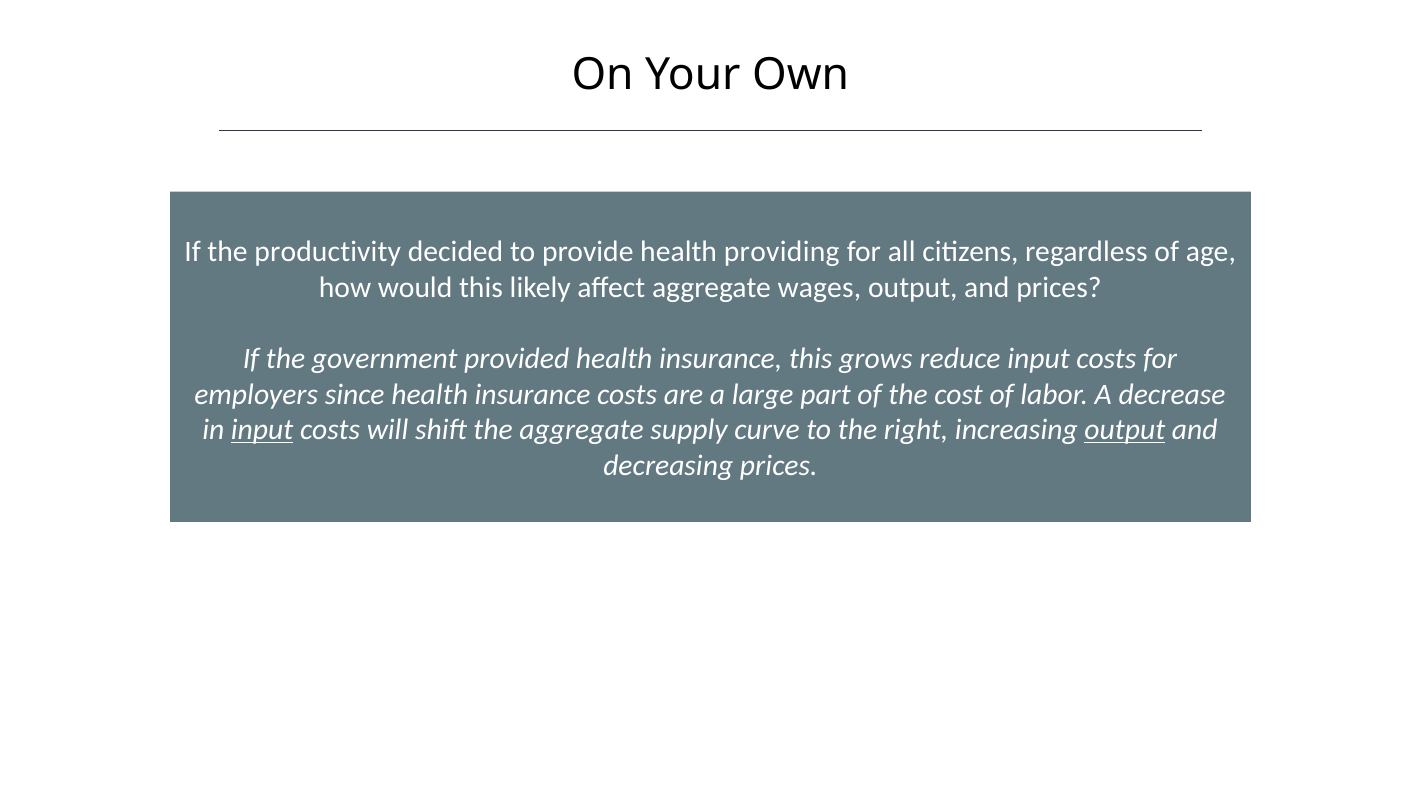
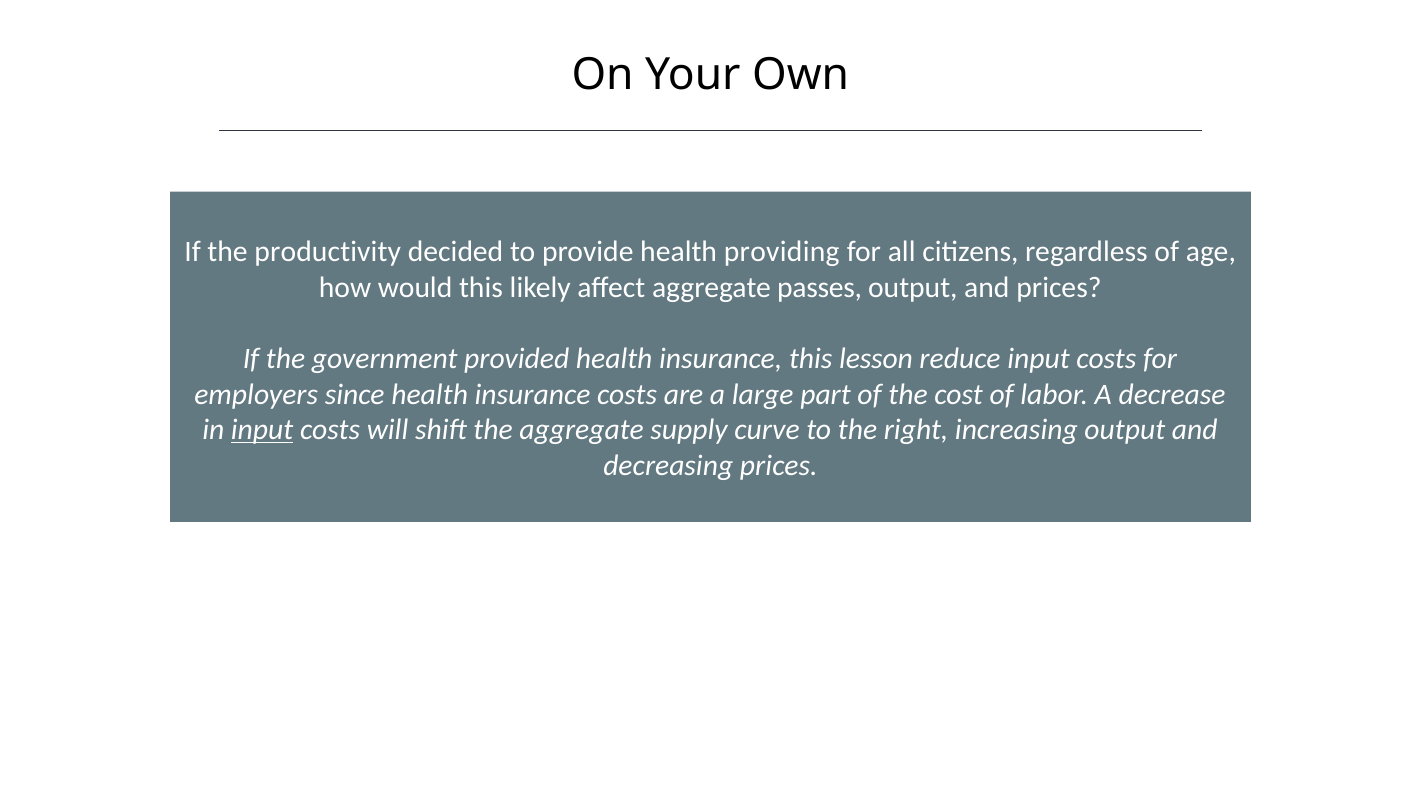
wages: wages -> passes (820, 288)
grows: grows -> lesson (876, 359)
output underline: present -> none (1125, 430)
